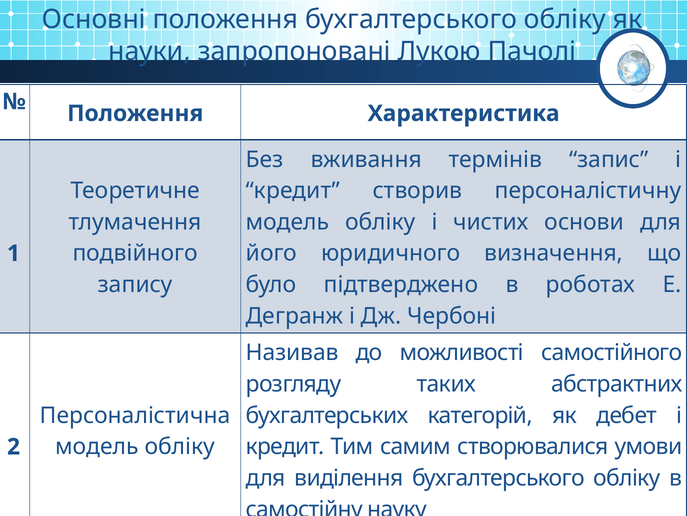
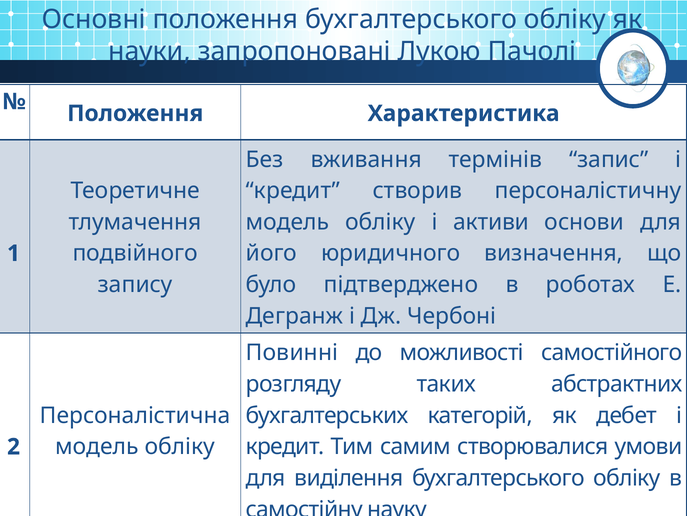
чистих: чистих -> активи (491, 222)
Називав: Називав -> Повинні (292, 352)
